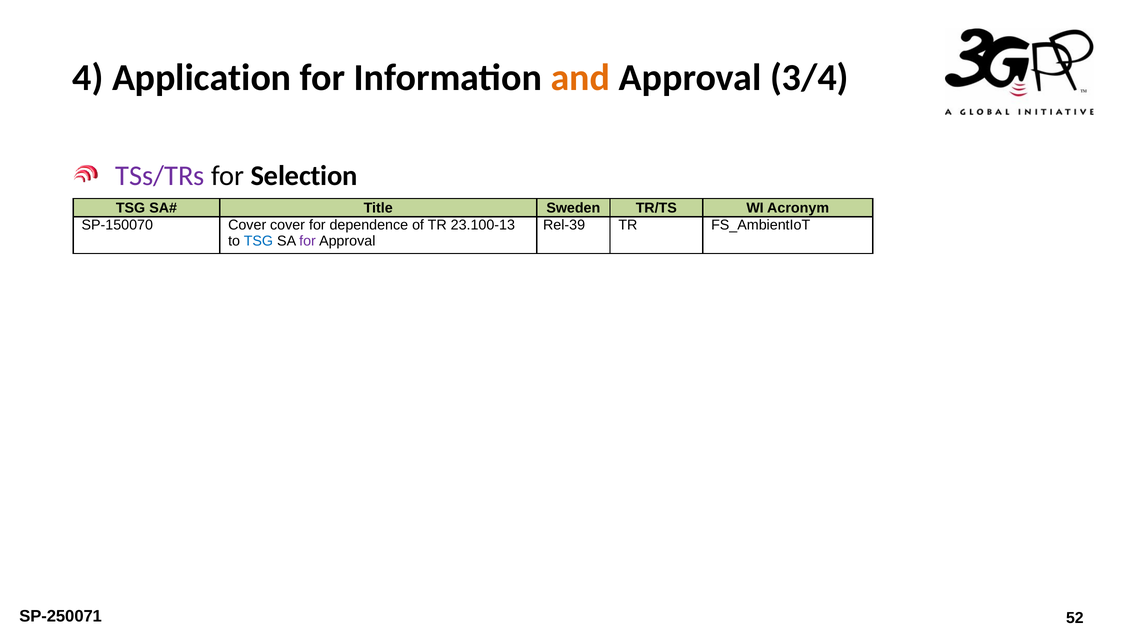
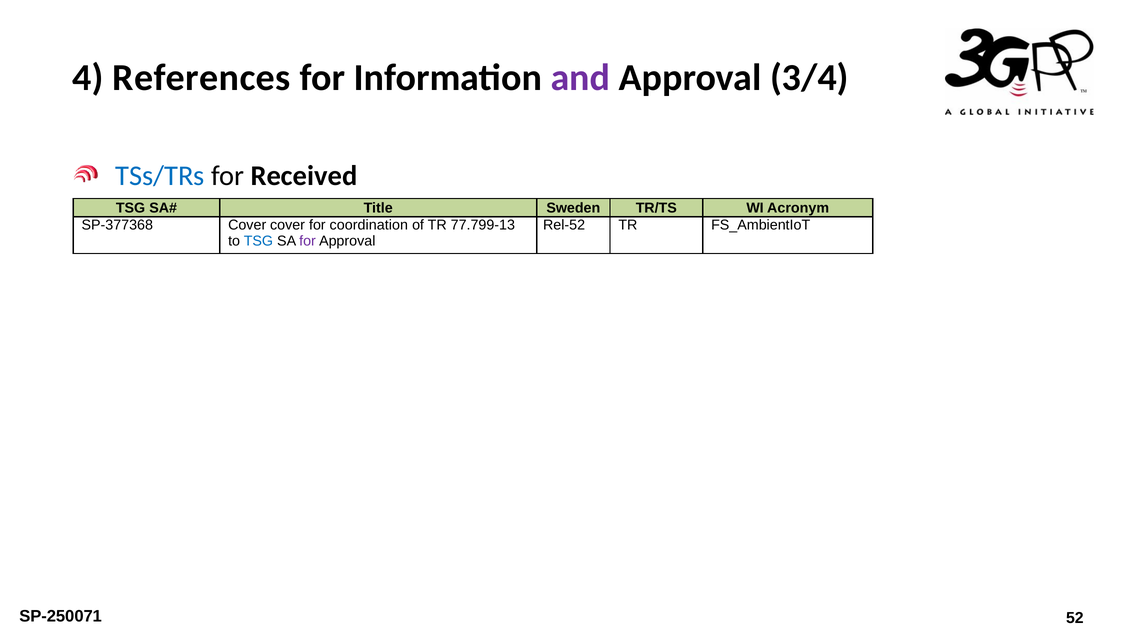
Application: Application -> References (201, 78)
and colour: orange -> purple (580, 78)
TSs/TRs colour: purple -> blue (160, 176)
Selection: Selection -> Received (304, 176)
SP-150070: SP-150070 -> SP-377368 (117, 225)
dependence: dependence -> coordination (369, 225)
23.100-13: 23.100-13 -> 77.799-13 (483, 225)
Rel-39: Rel-39 -> Rel-52 (564, 225)
